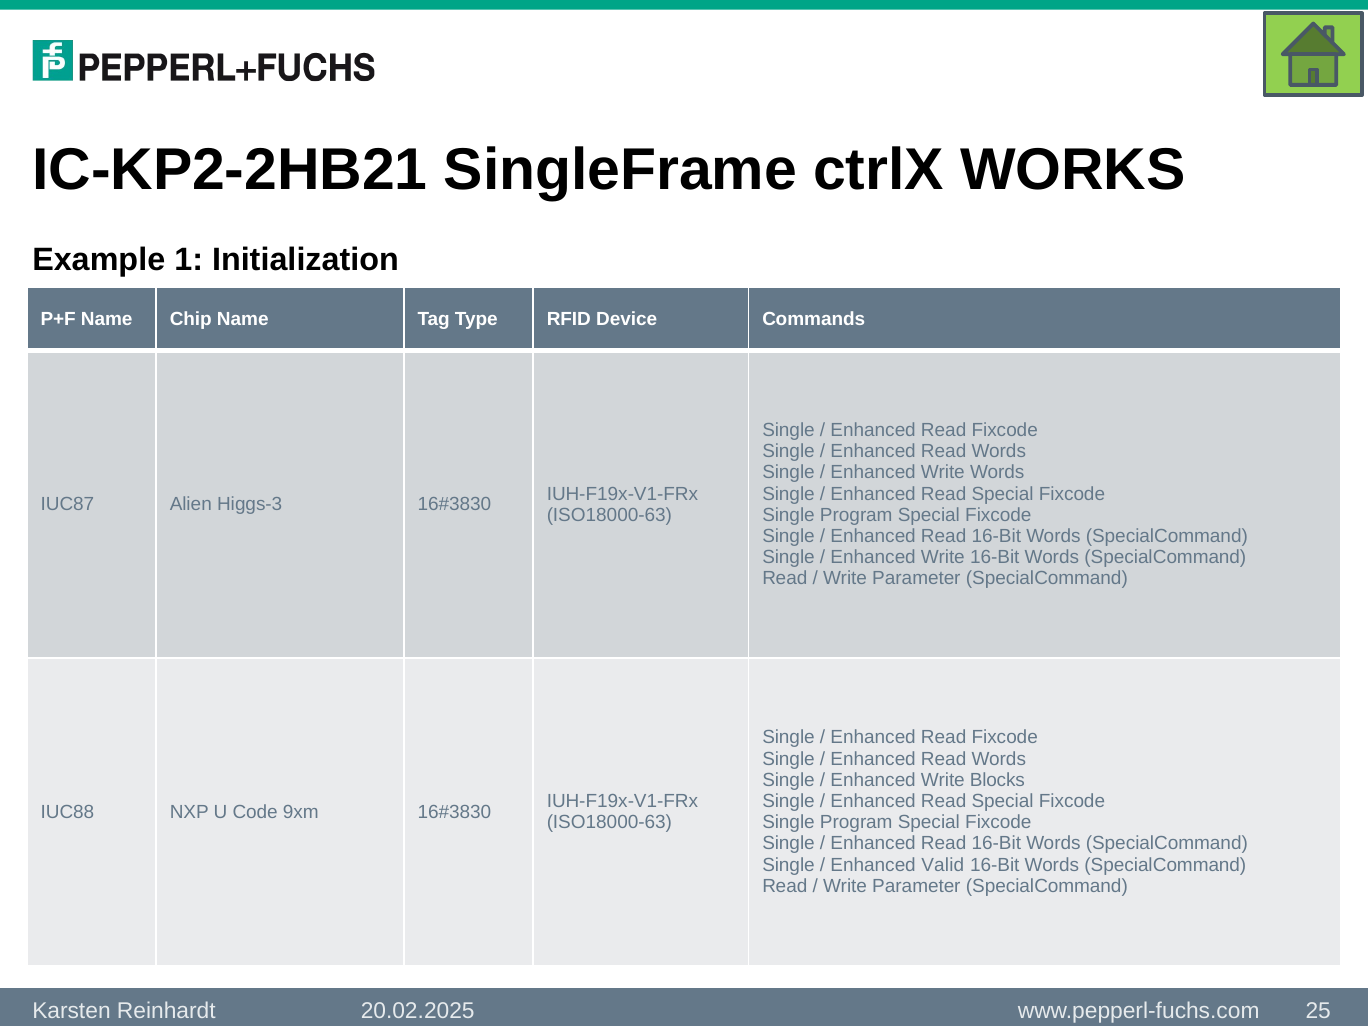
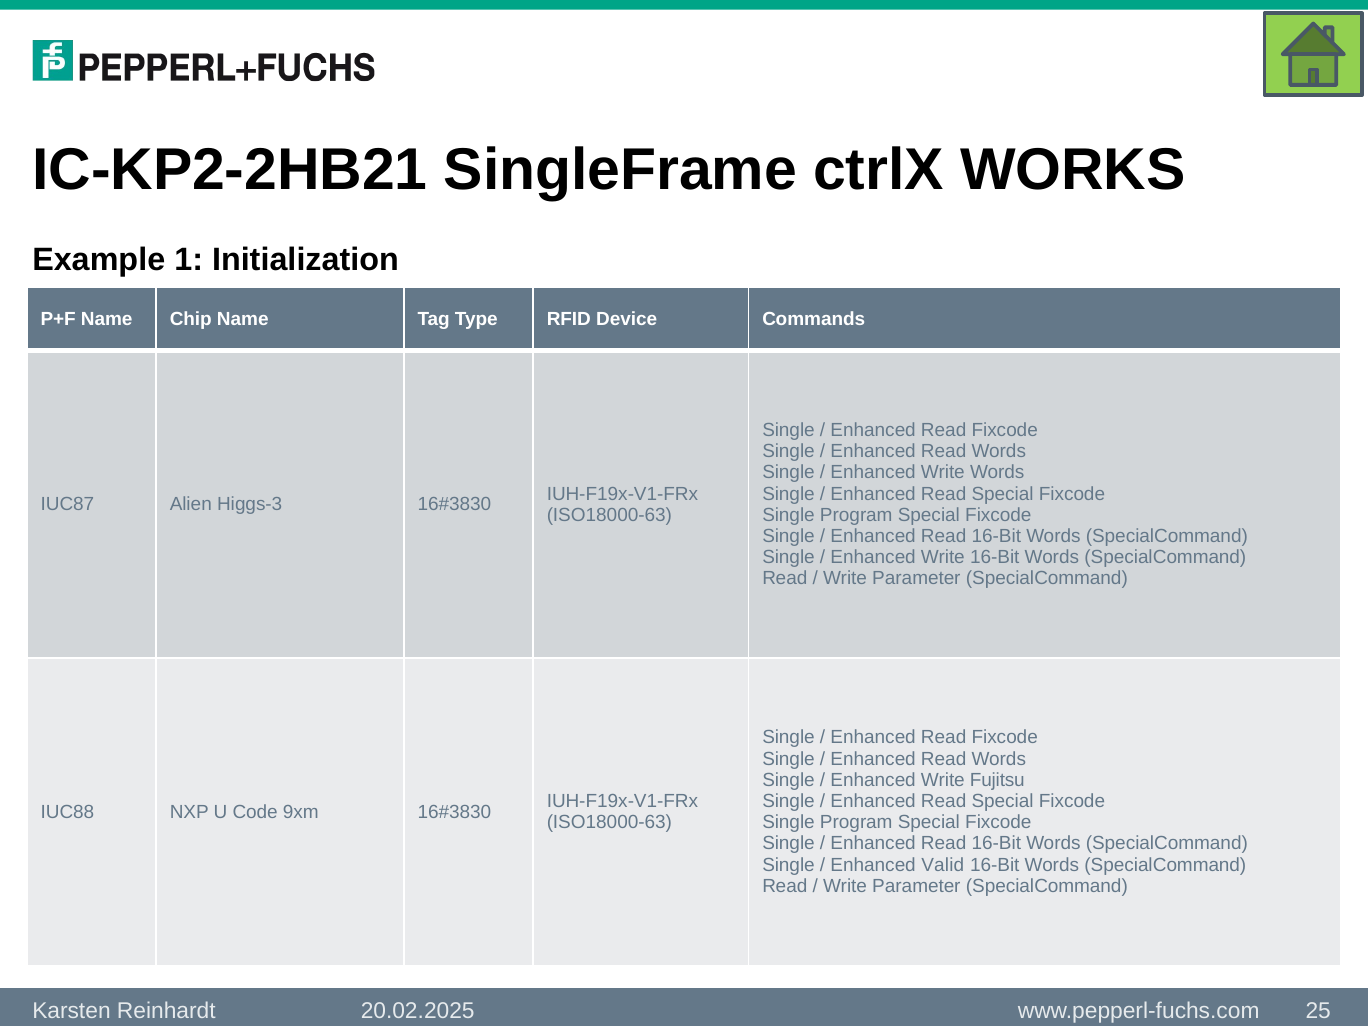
Blocks: Blocks -> Fujitsu (997, 780)
